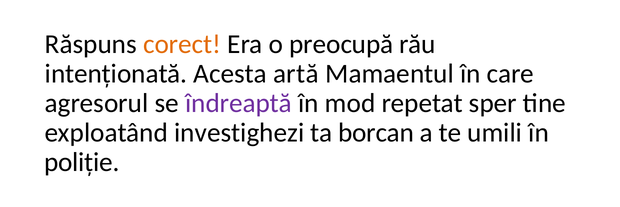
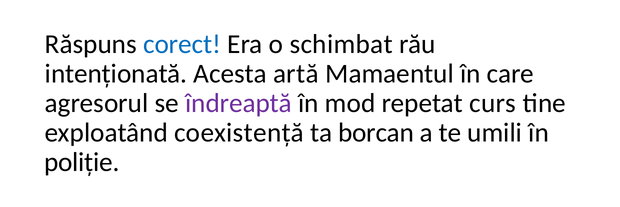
corect colour: orange -> blue (182, 44)
preocupă: preocupă -> schimbat (341, 44)
sper: sper -> curs (493, 103)
investighezi: investighezi -> coexistență (239, 132)
